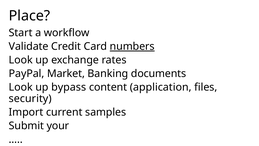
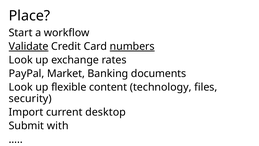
Validate underline: none -> present (29, 46)
bypass: bypass -> flexible (69, 87)
application: application -> technology (161, 87)
samples: samples -> desktop (106, 112)
your: your -> with (58, 125)
